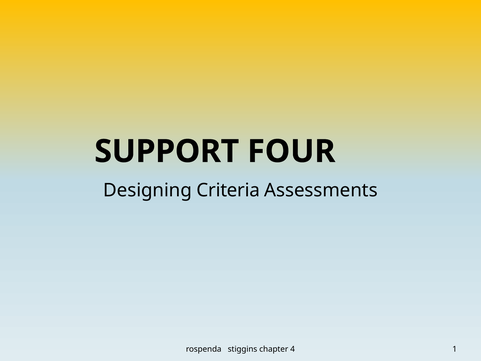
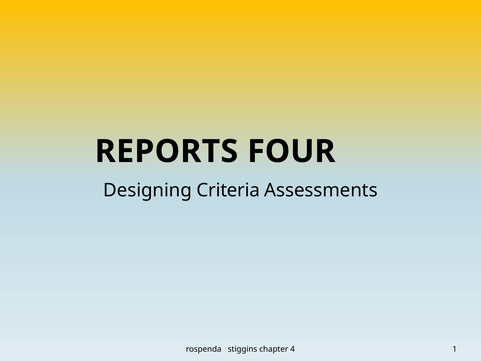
SUPPORT: SUPPORT -> REPORTS (166, 151)
